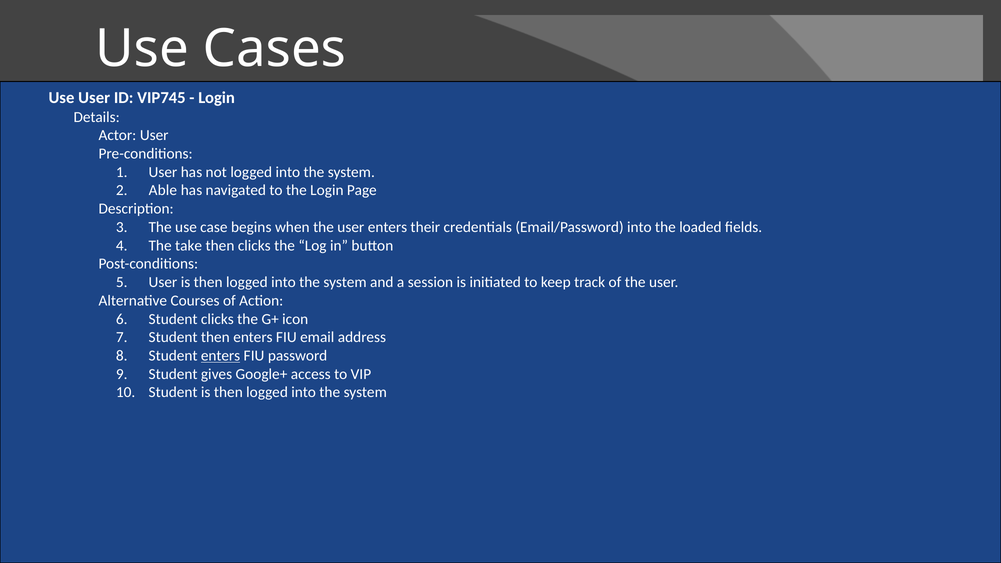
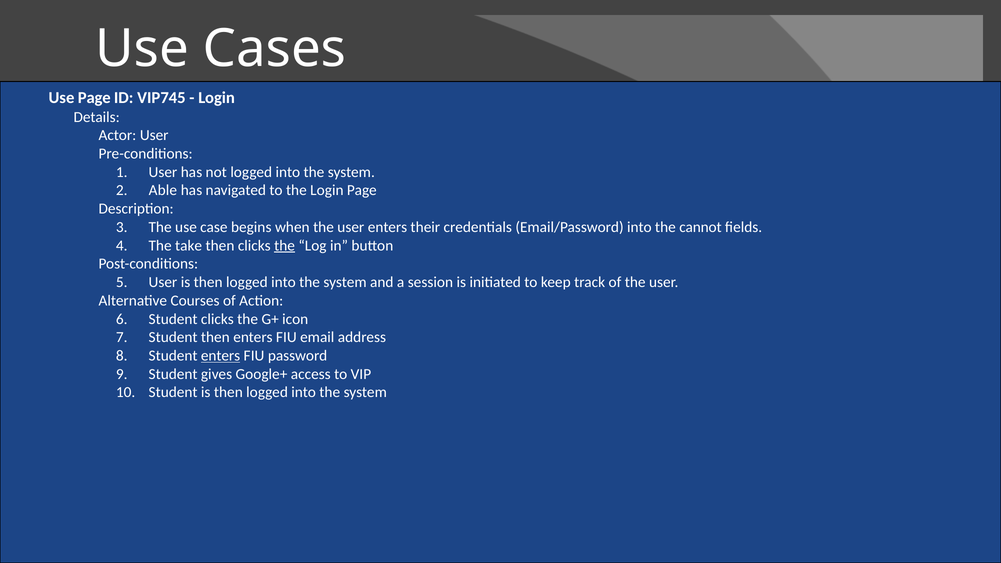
Use User: User -> Page (94, 98)
loaded: loaded -> cannot (700, 227)
the underline: none -> present (285, 246)
